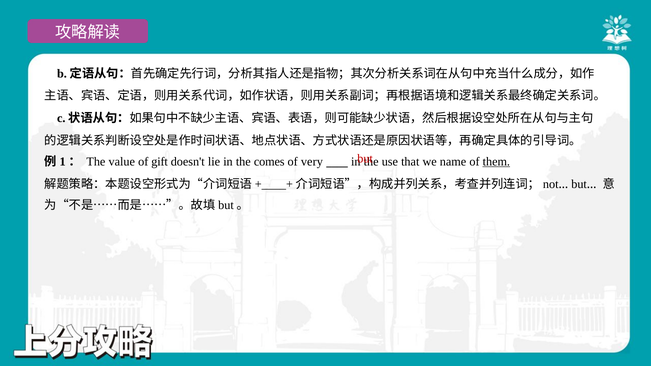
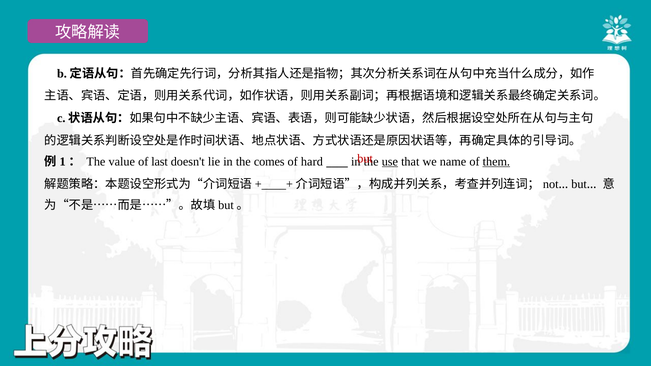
gift: gift -> last (160, 162)
very: very -> hard (312, 162)
use underline: none -> present (390, 162)
